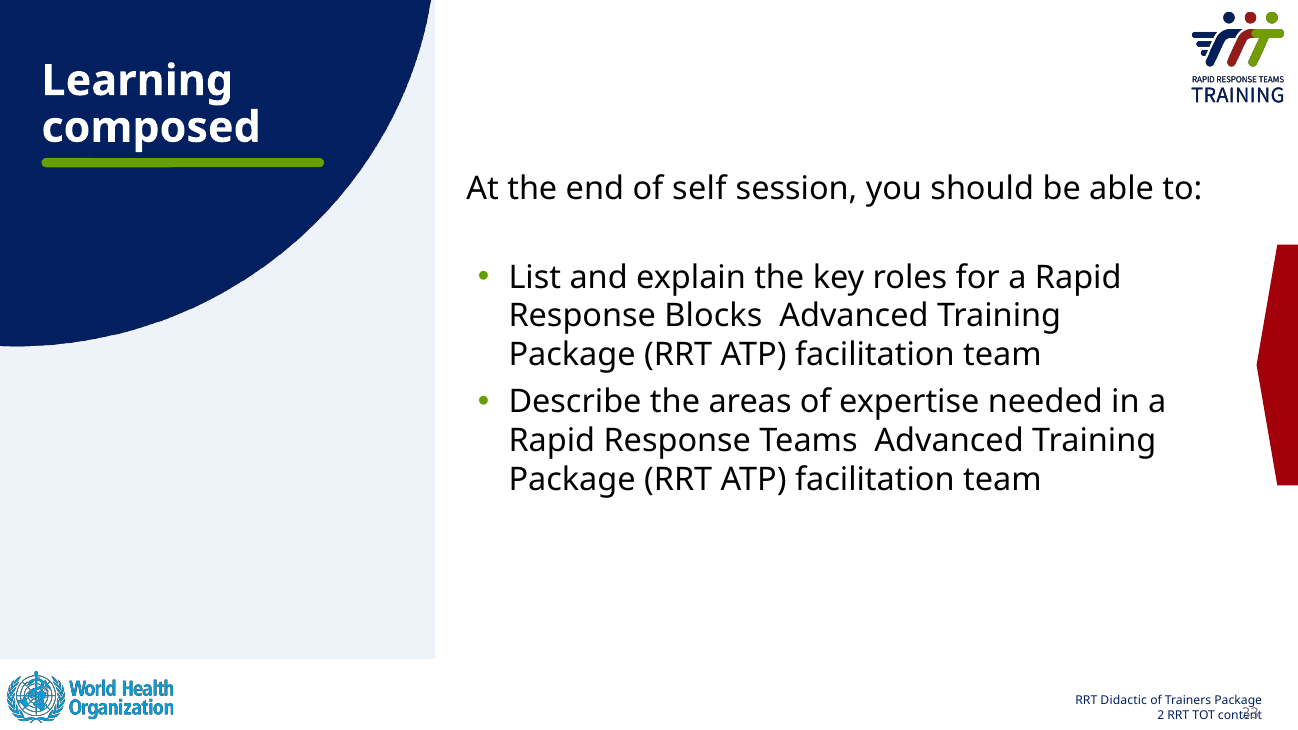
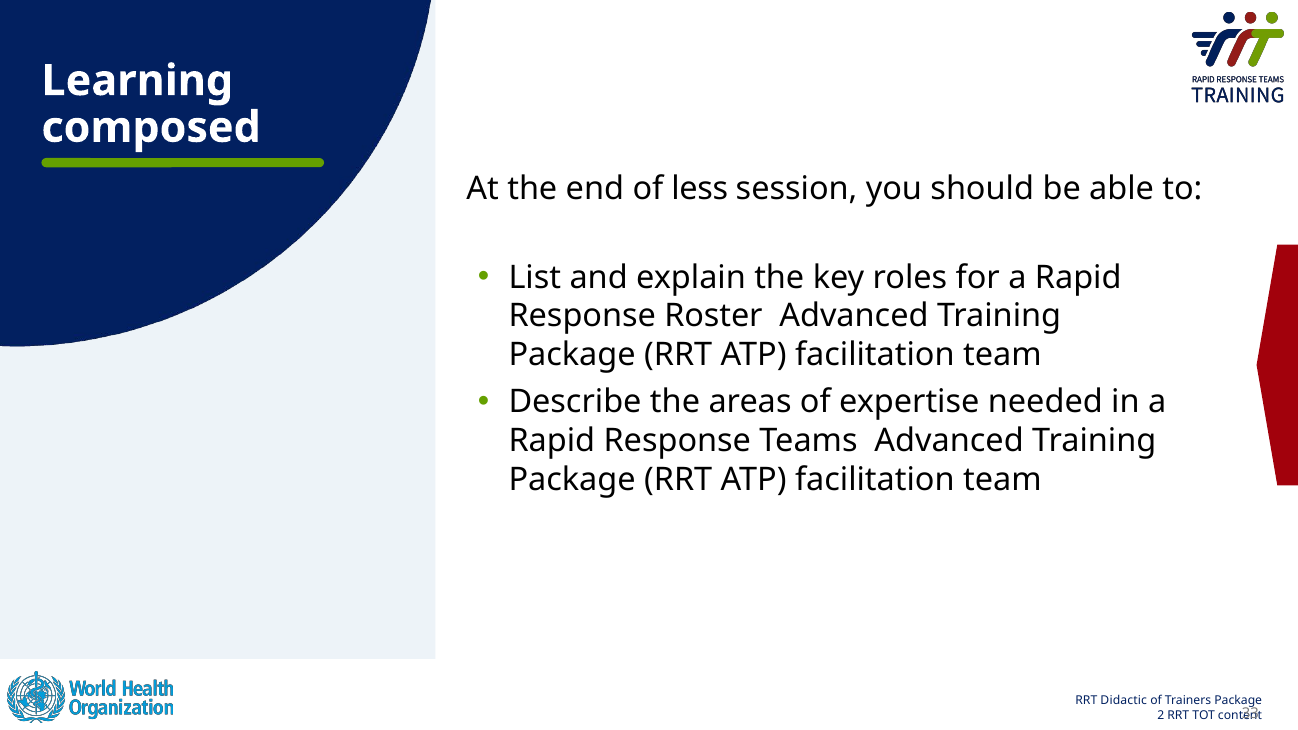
self: self -> less (700, 189)
Blocks: Blocks -> Roster (713, 316)
